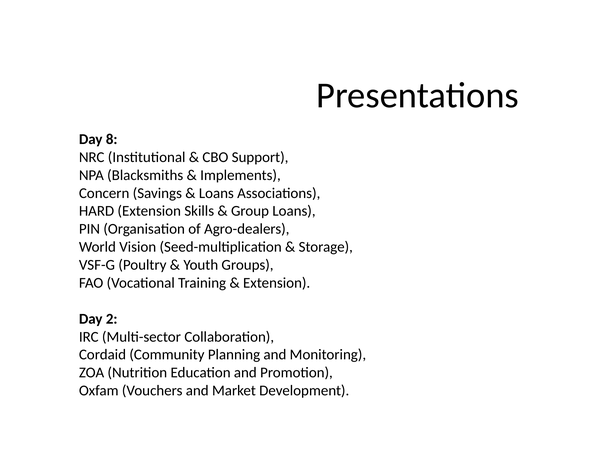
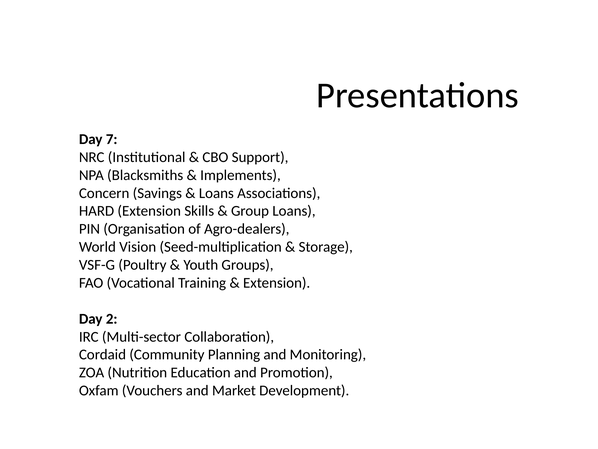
8: 8 -> 7 (112, 139)
